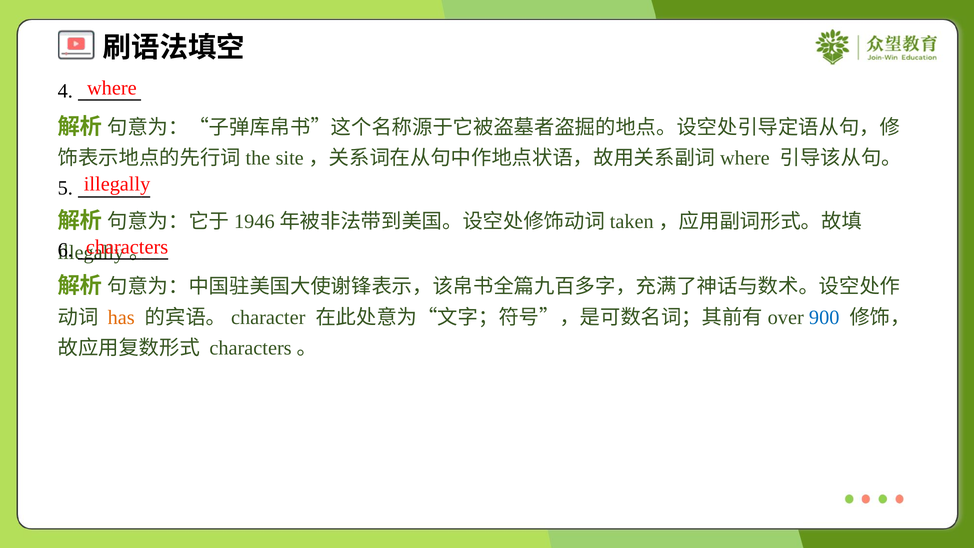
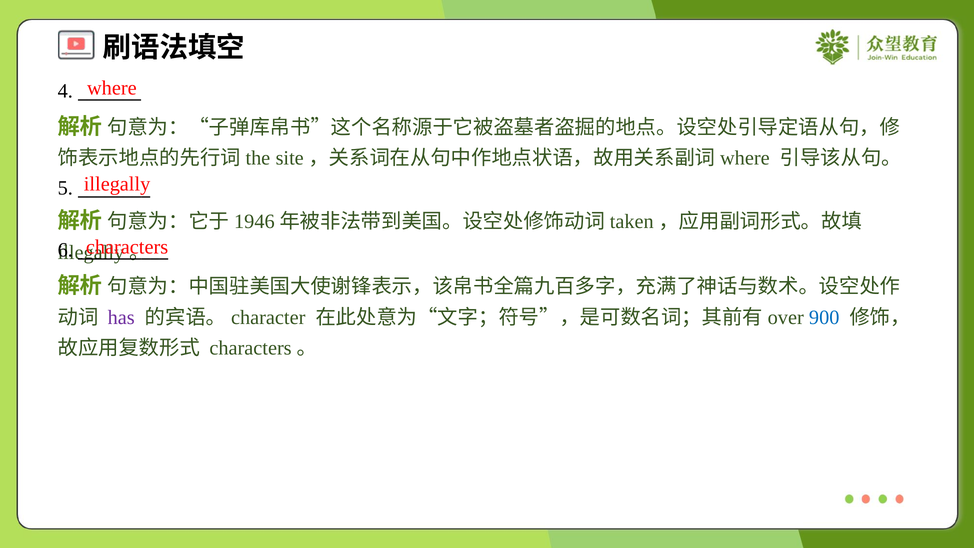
has colour: orange -> purple (121, 318)
